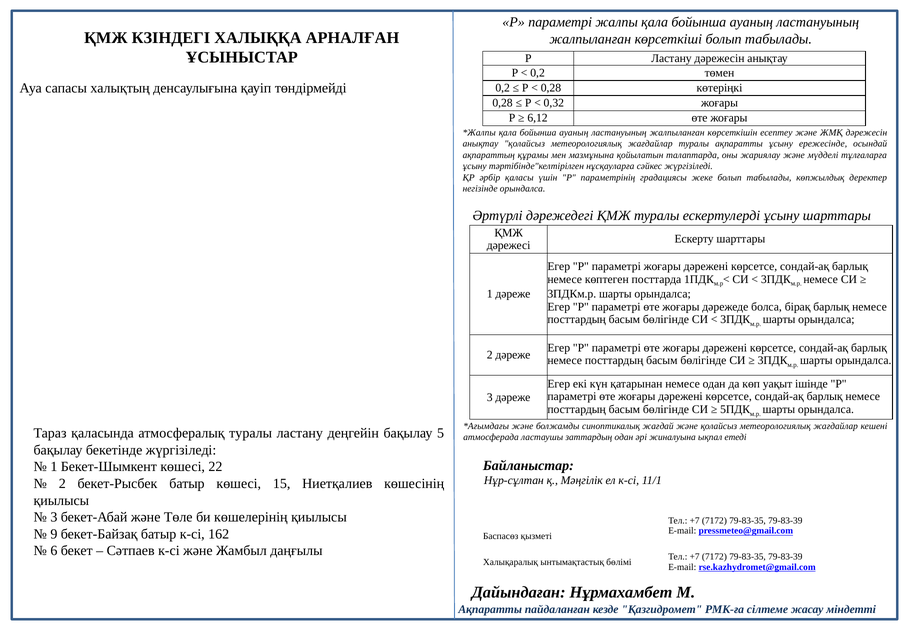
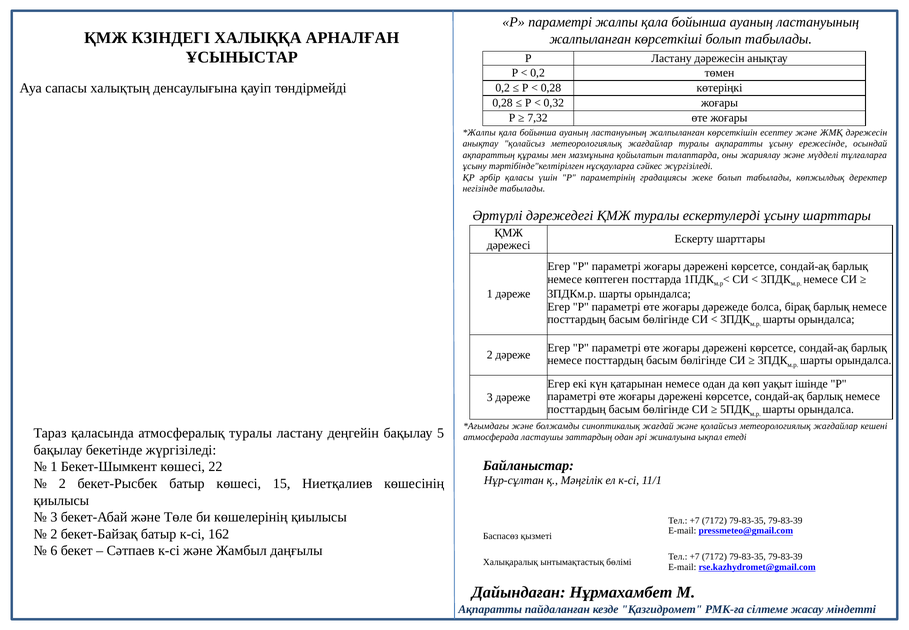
6,12: 6,12 -> 7,32 (538, 118)
негізінде орындалса: орындалса -> табылады (523, 188)
9: 9 -> 2 (54, 533)
